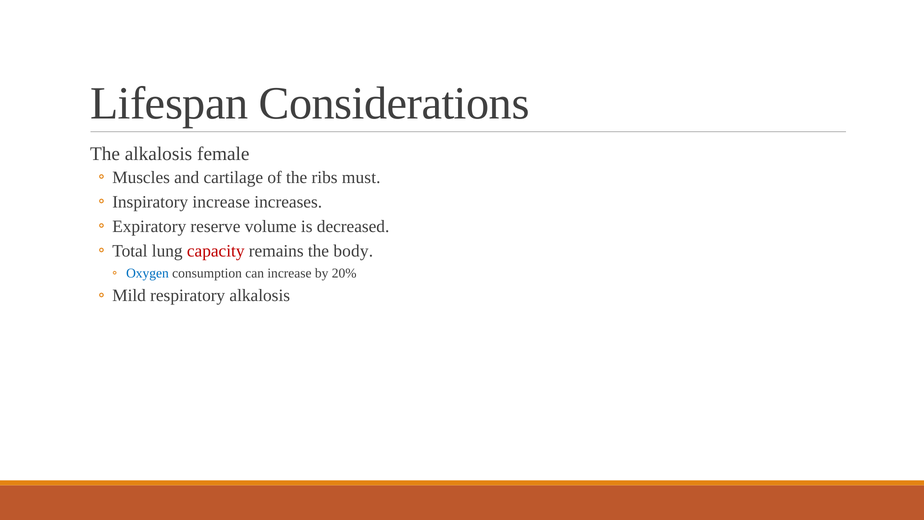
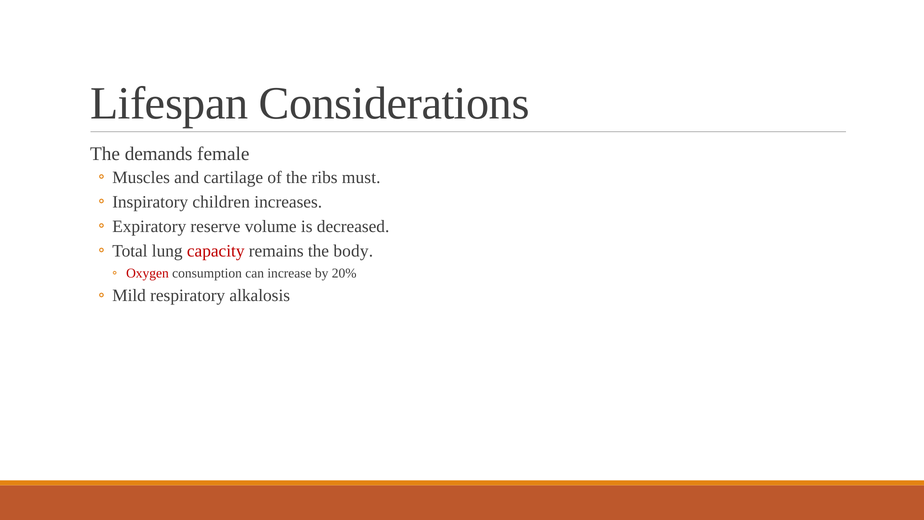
The alkalosis: alkalosis -> demands (159, 154)
Inspiratory increase: increase -> children (221, 202)
Oxygen colour: blue -> red (147, 273)
